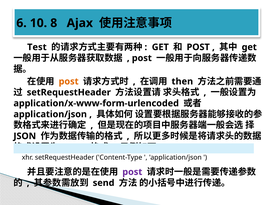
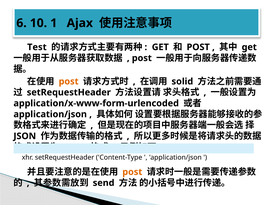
8: 8 -> 1 (54, 23)
then: then -> solid (182, 81)
post colour: purple -> orange (132, 172)
